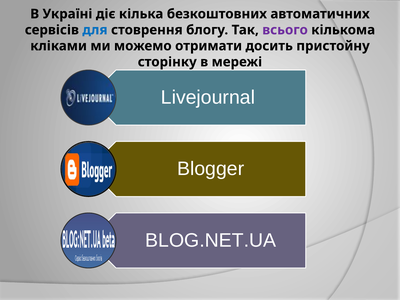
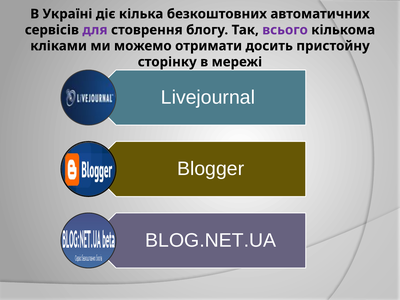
для colour: blue -> purple (95, 30)
